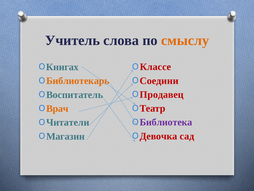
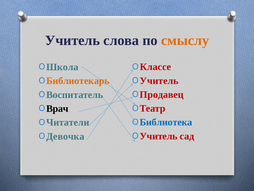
Книгах: Книгах -> Школа (62, 67)
Соедини: Соедини -> Учитель (159, 81)
Врач colour: orange -> black (57, 108)
Библиотека colour: purple -> blue (166, 122)
Девочка: Девочка -> Учитель (159, 136)
Магазин: Магазин -> Девочка (65, 136)
